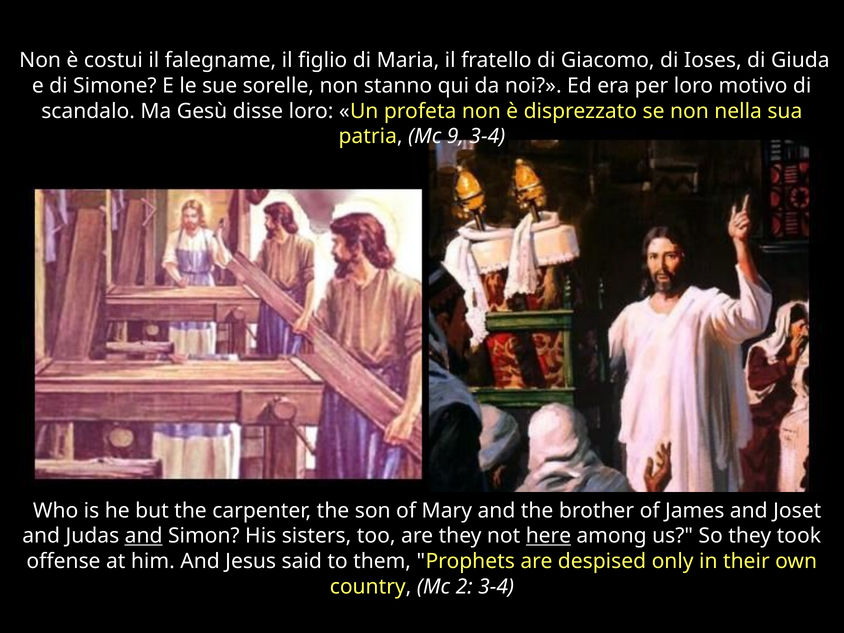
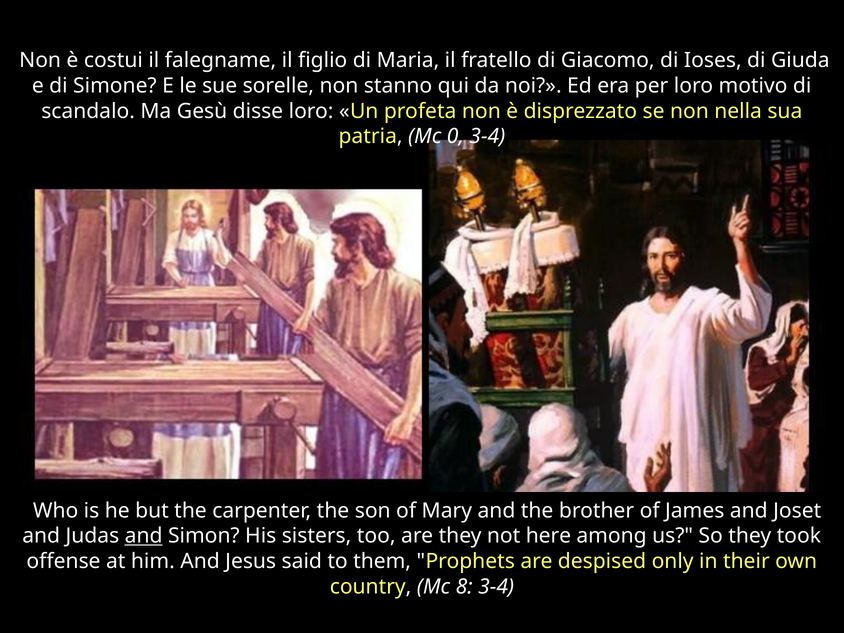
9: 9 -> 0 (455, 136)
here underline: present -> none (548, 536)
2: 2 -> 8 (464, 587)
